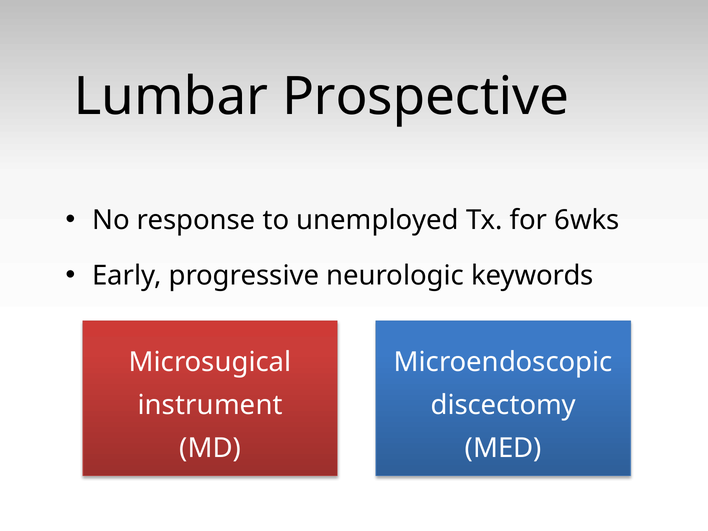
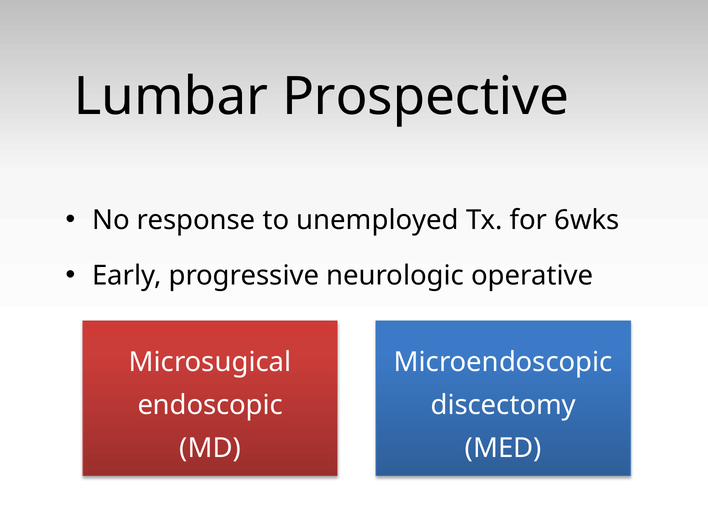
keywords: keywords -> operative (532, 276)
instrument: instrument -> endoscopic (210, 405)
